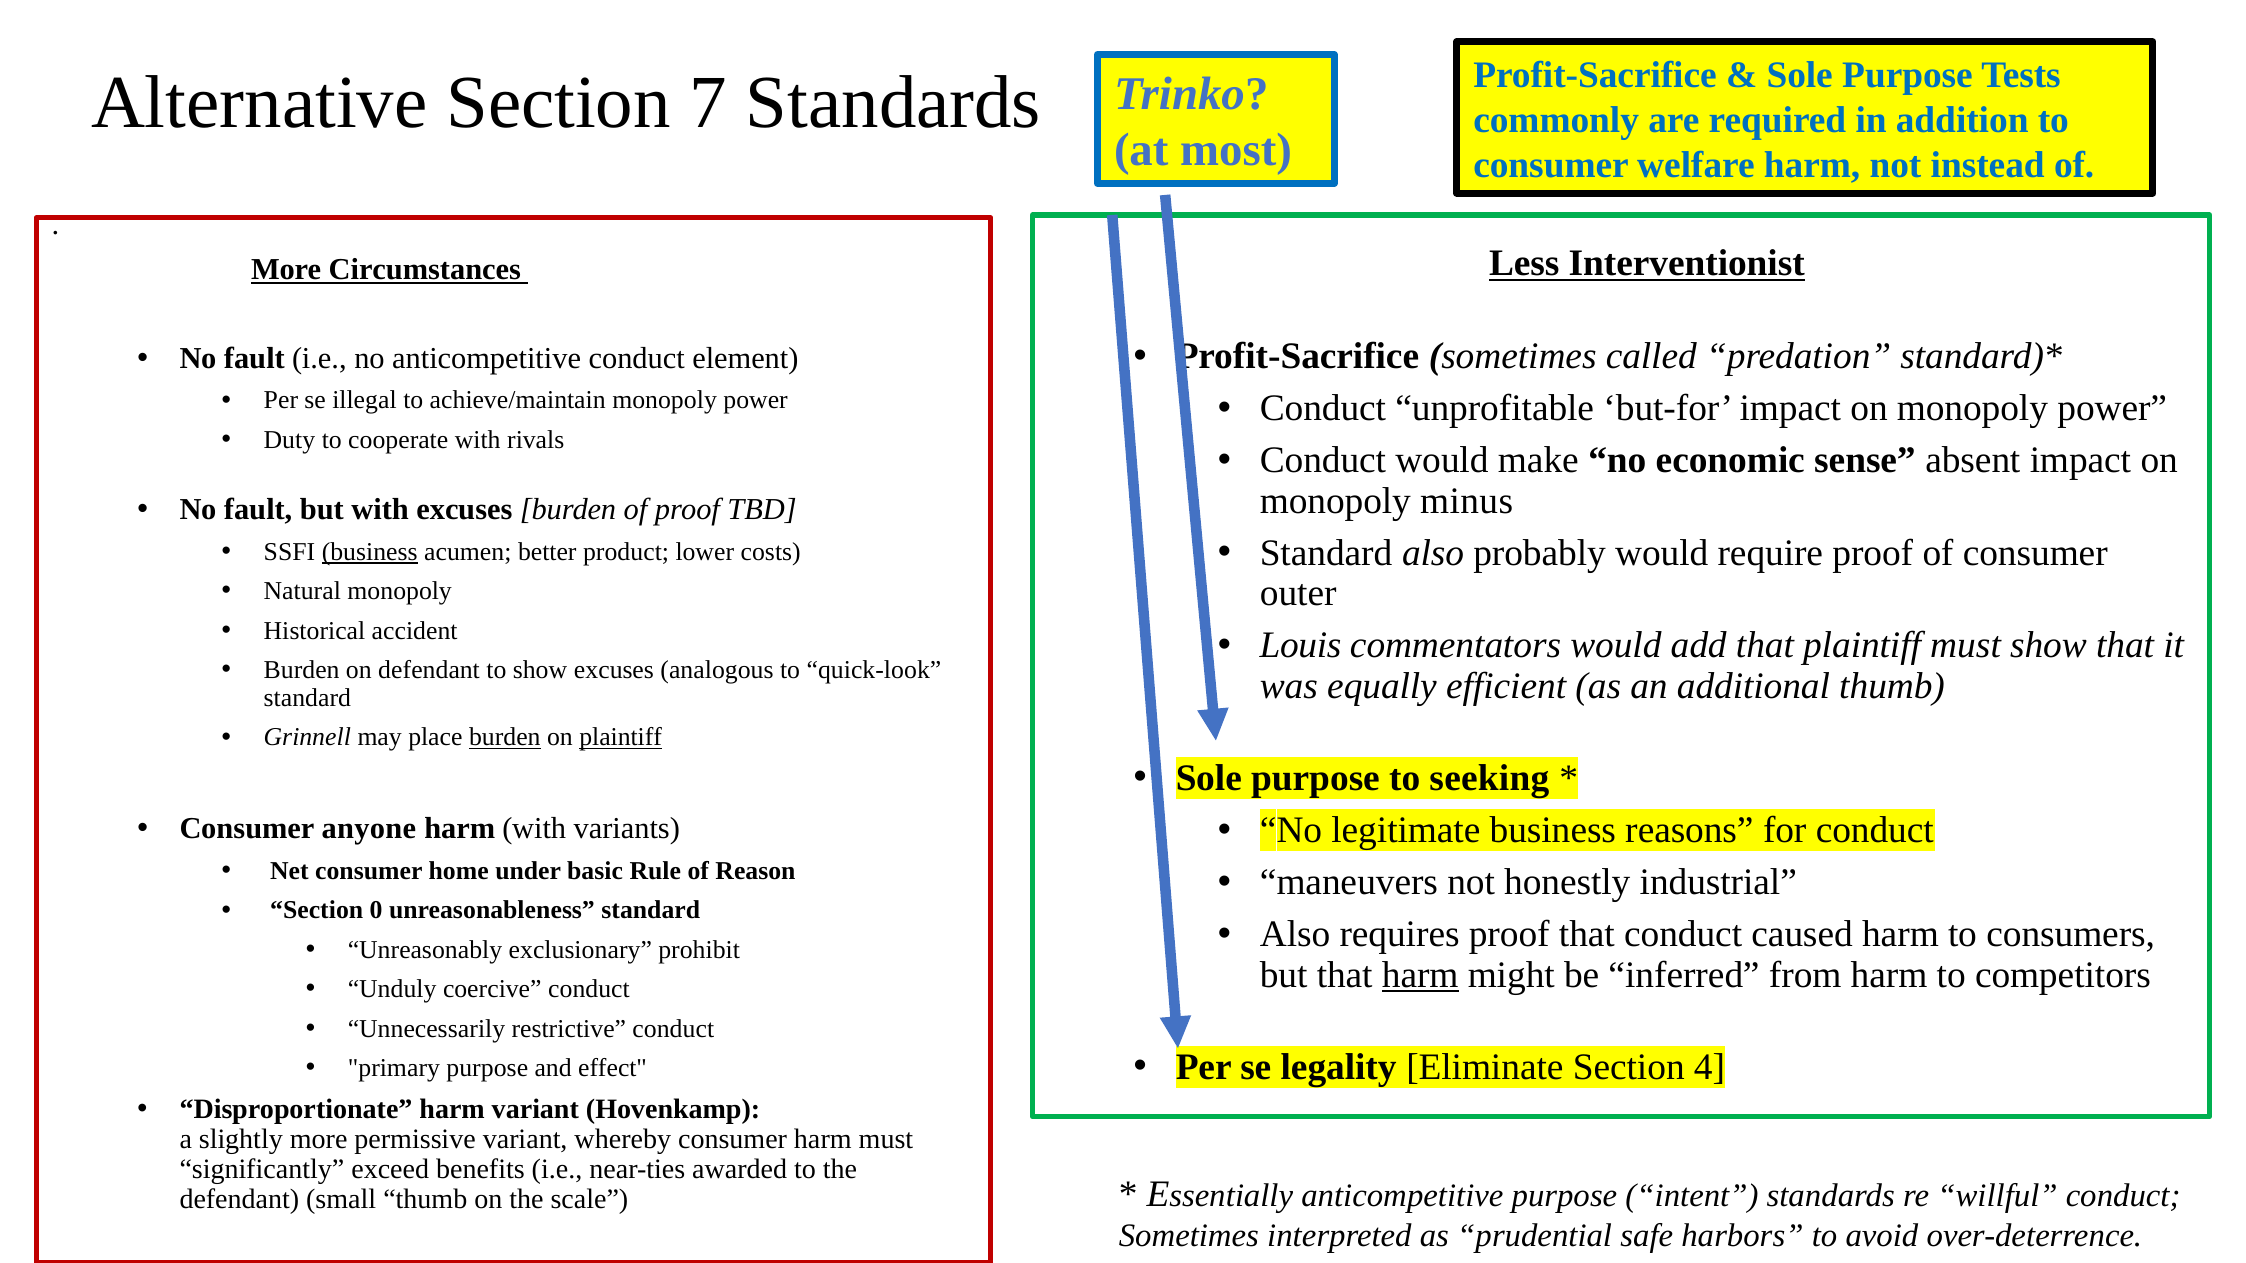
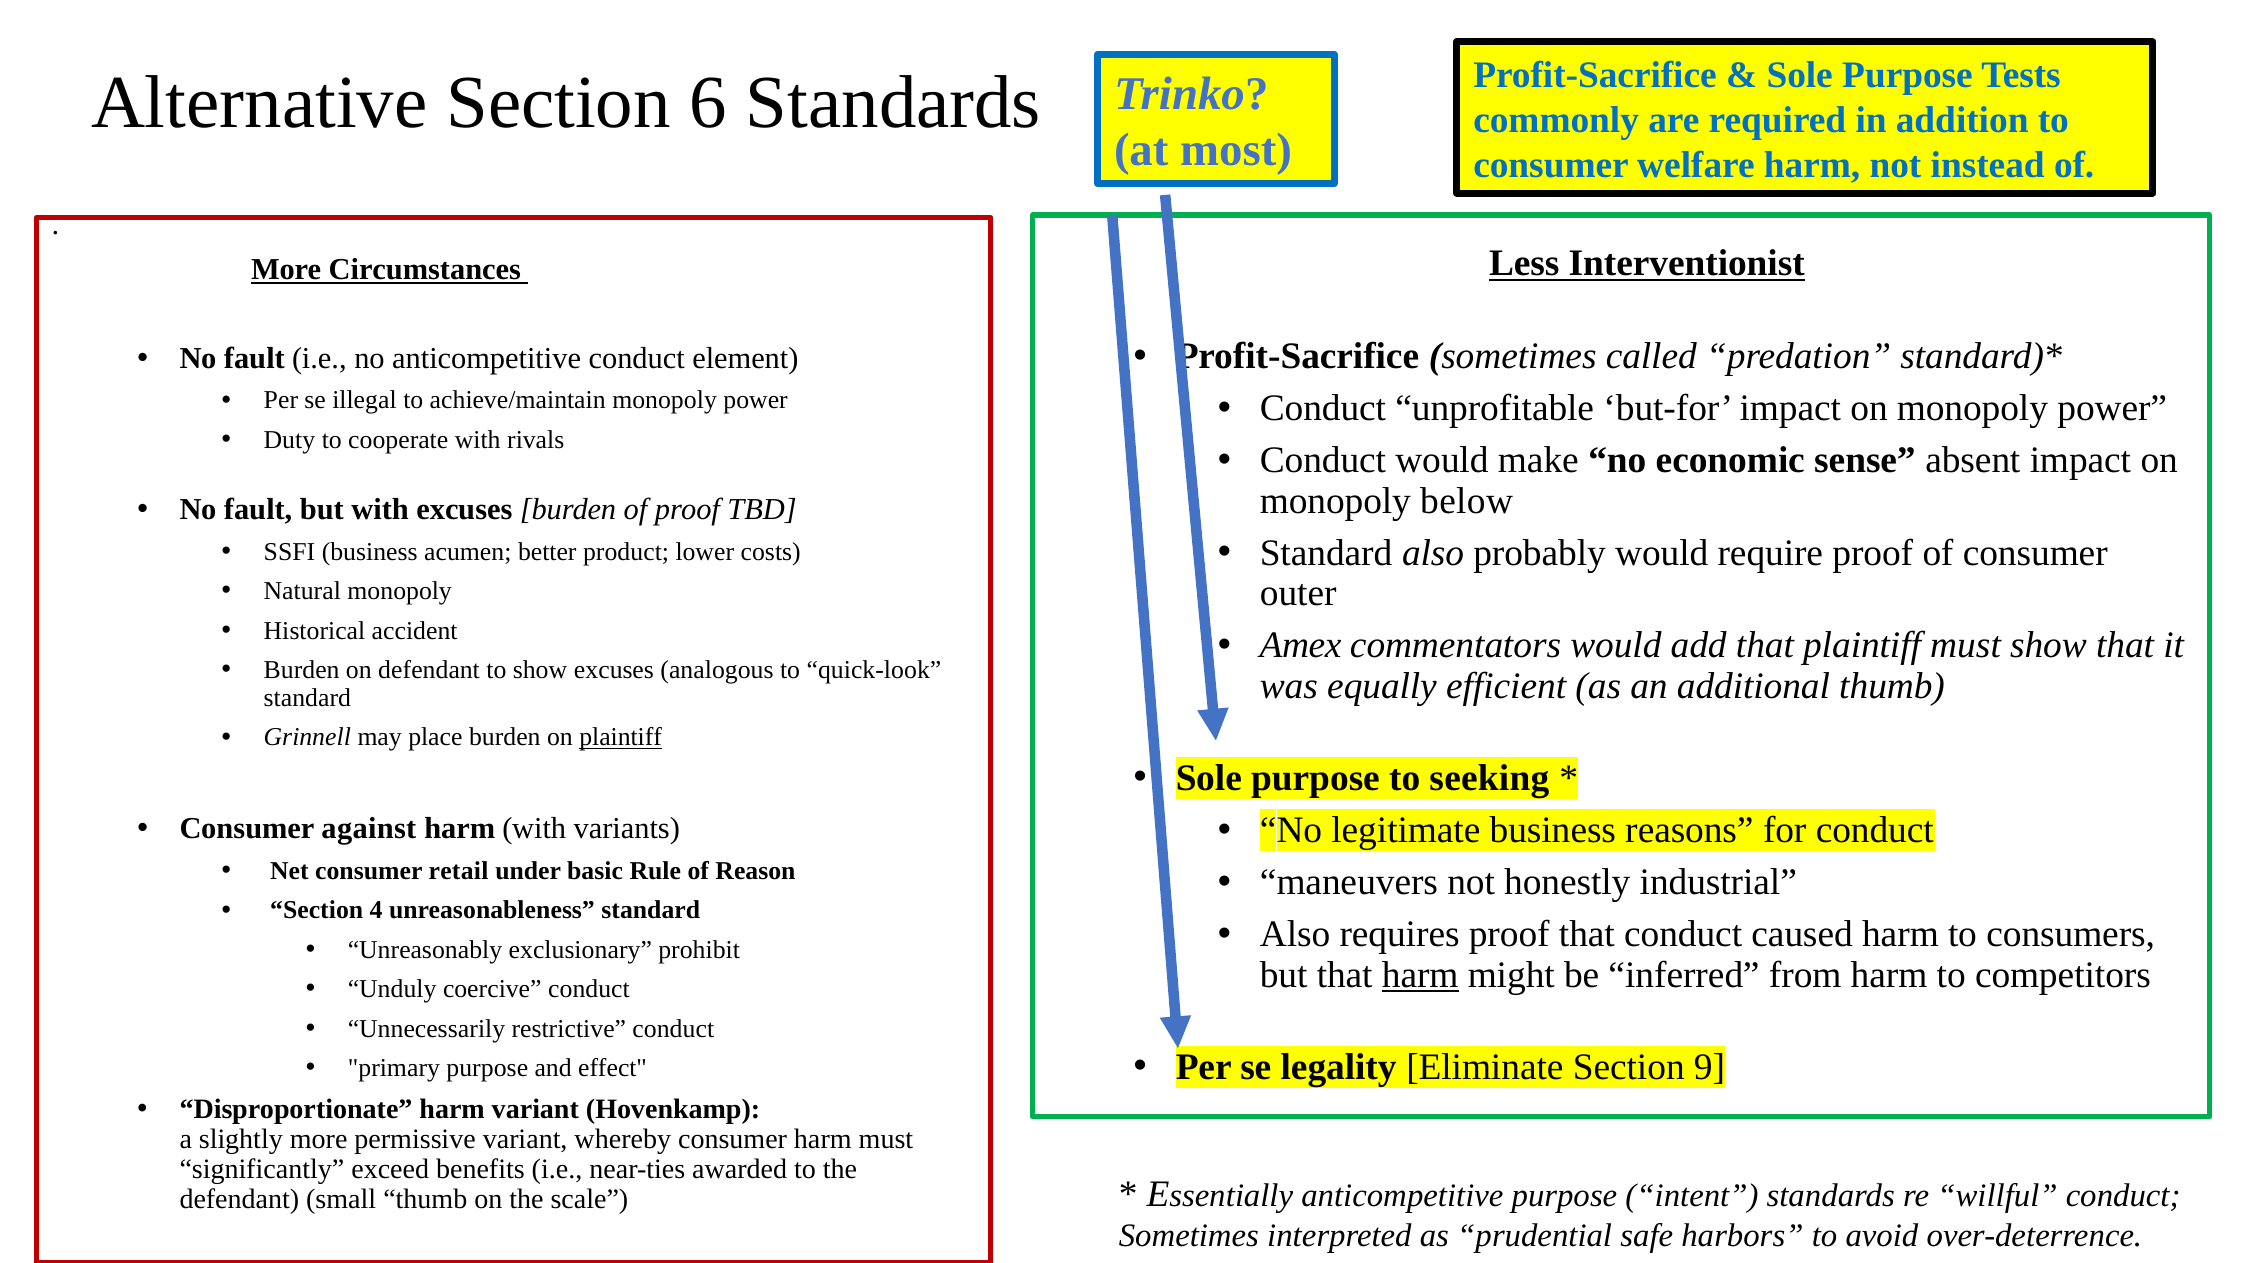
7: 7 -> 6 (708, 103)
minus: minus -> below (1467, 501)
business underline: present -> none (370, 552)
Louis: Louis -> Amex (1301, 646)
burden underline: present -> none (505, 738)
anyone: anyone -> against (369, 829)
home: home -> retail (459, 871)
0: 0 -> 4 (376, 911)
4: 4 -> 9 (1709, 1067)
